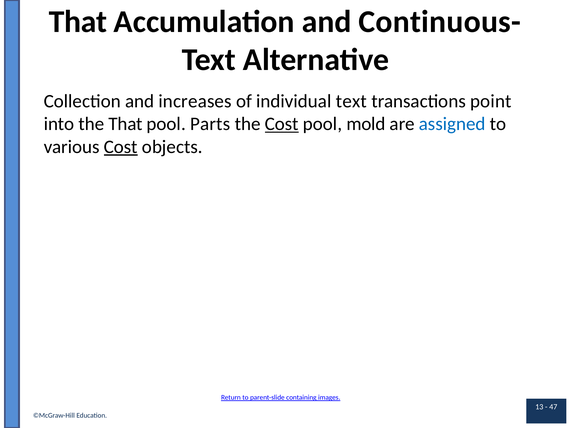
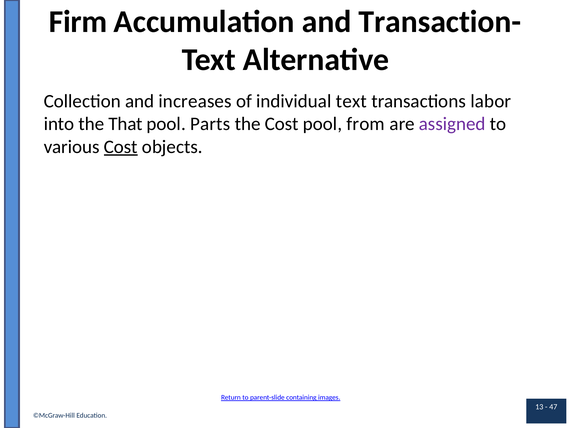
That: That -> Firm (78, 22)
Continuous-: Continuous- -> Transaction- (440, 22)
point: point -> labor (491, 101)
Cost underline: present -> none (282, 124)
mold: mold -> from (366, 124)
assigned colour: blue -> purple (452, 124)
